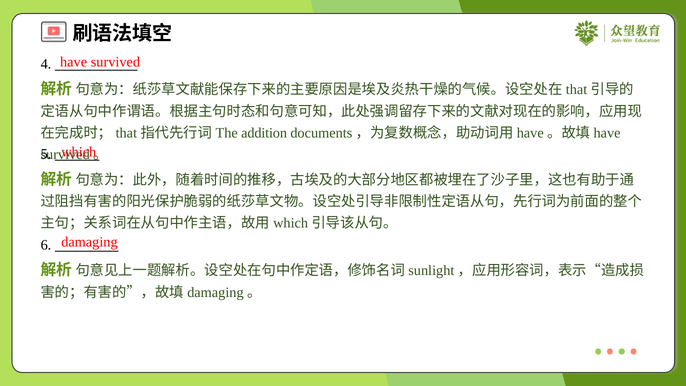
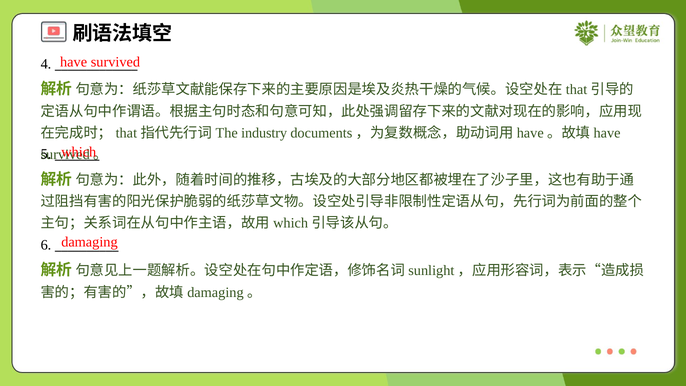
addition: addition -> industry (264, 133)
